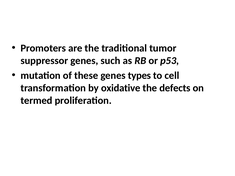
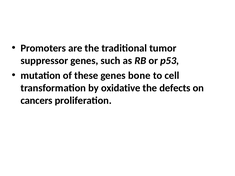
types: types -> bone (139, 76)
termed: termed -> cancers (36, 101)
